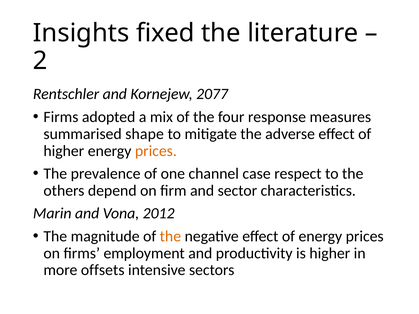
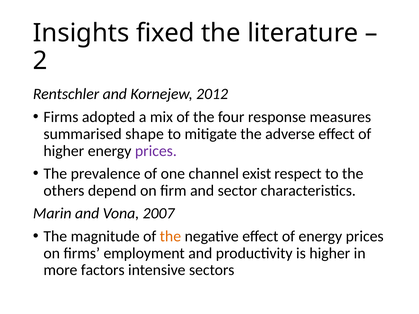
2077: 2077 -> 2012 (212, 94)
prices colour: orange -> purple (156, 151)
case: case -> exist (257, 174)
2012: 2012 -> 2007 (159, 214)
offsets: offsets -> factors (103, 270)
